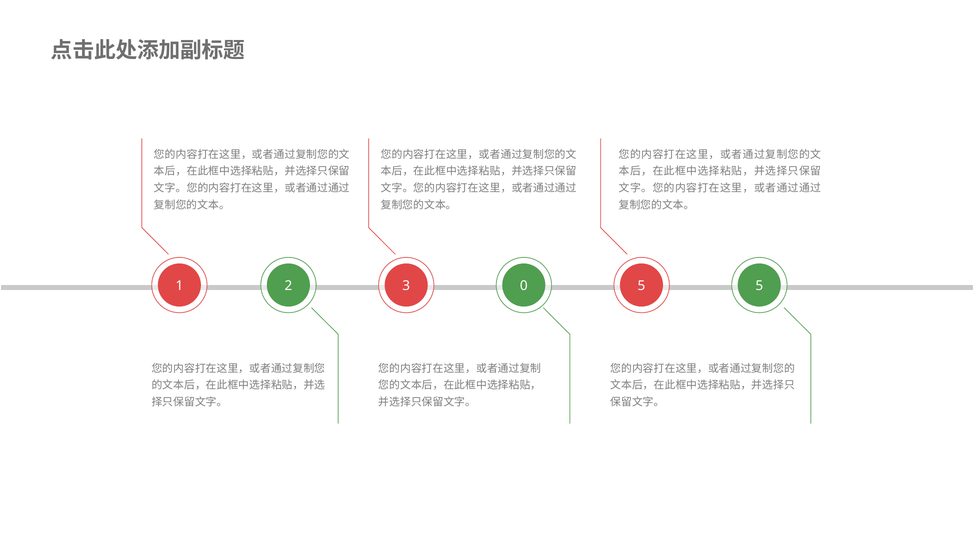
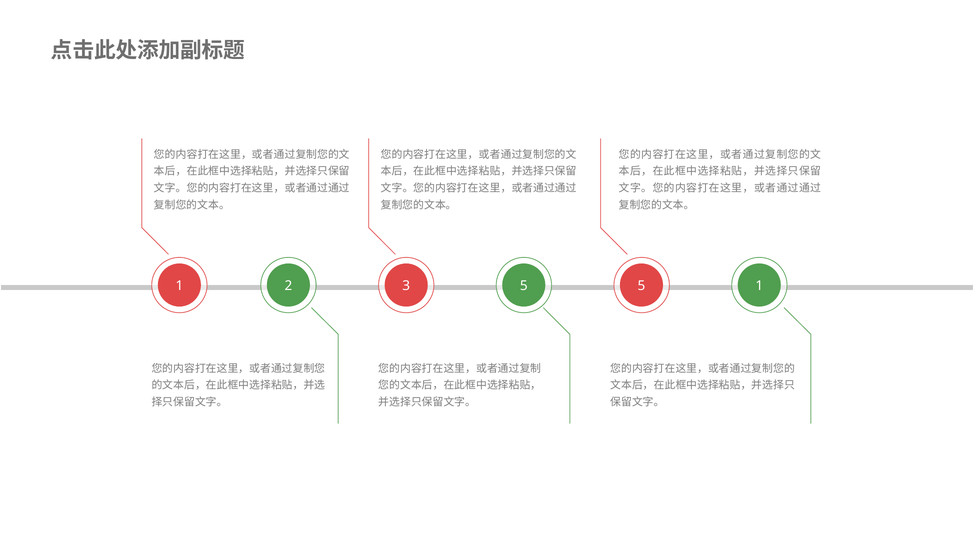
3 0: 0 -> 5 (524, 286)
5 5: 5 -> 1 (759, 286)
